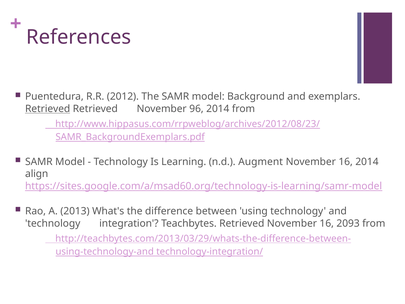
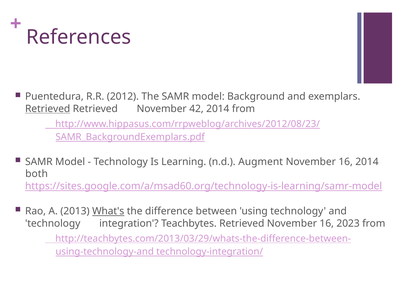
96: 96 -> 42 (196, 109)
align: align -> both (37, 174)
What's underline: none -> present (108, 211)
2093: 2093 -> 2023 (348, 223)
